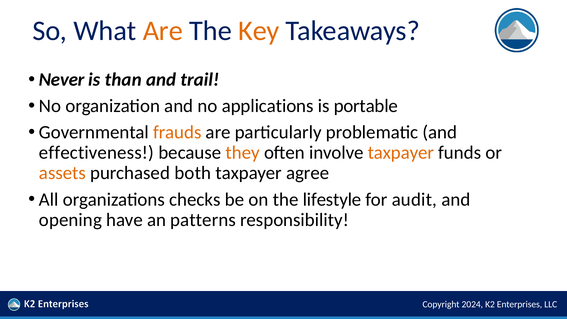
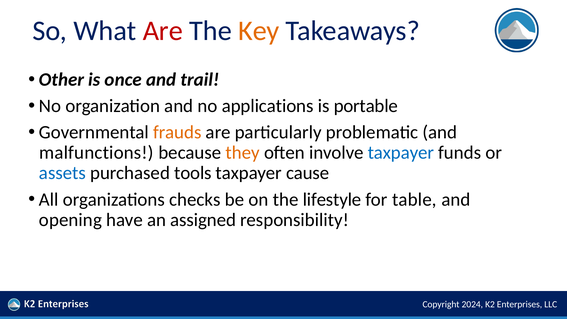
Are colour: orange -> red (163, 31)
Never: Never -> Other (61, 80)
than: than -> once (123, 80)
effectiveness: effectiveness -> malfunctions (96, 153)
taxpayer colour: orange -> blue (401, 153)
assets colour: orange -> blue (62, 173)
both: both -> tools (193, 173)
agree: agree -> cause (308, 173)
audit: audit -> table (414, 199)
patterns: patterns -> assigned (203, 220)
